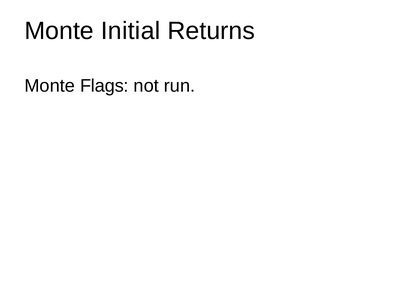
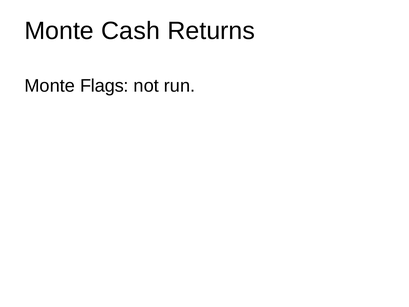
Initial: Initial -> Cash (131, 31)
